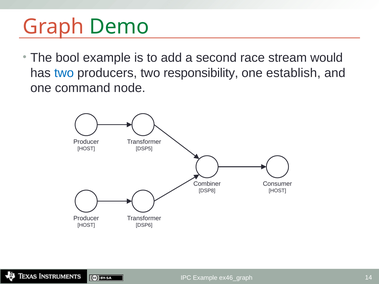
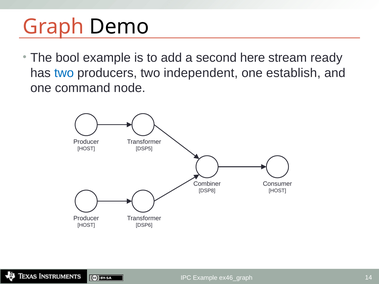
Demo colour: green -> black (119, 27)
race: race -> here (253, 58)
would: would -> ready (326, 58)
responsibility: responsibility -> independent (201, 73)
